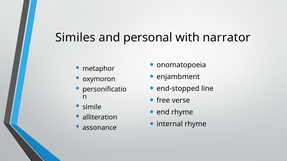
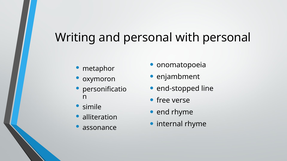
Similes: Similes -> Writing (75, 38)
with narrator: narrator -> personal (227, 38)
